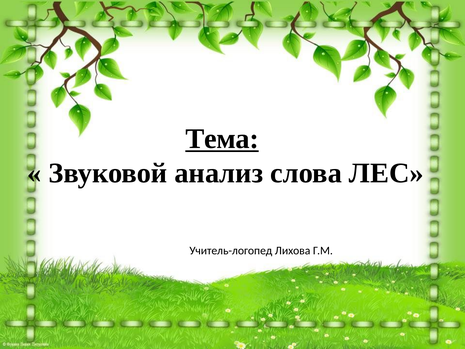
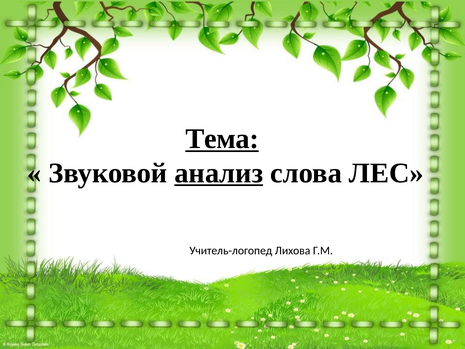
анализ underline: none -> present (219, 173)
